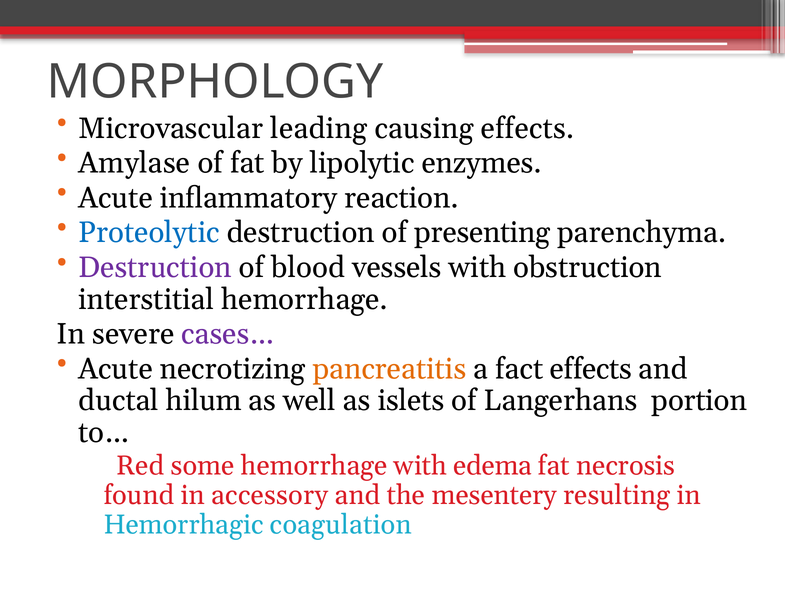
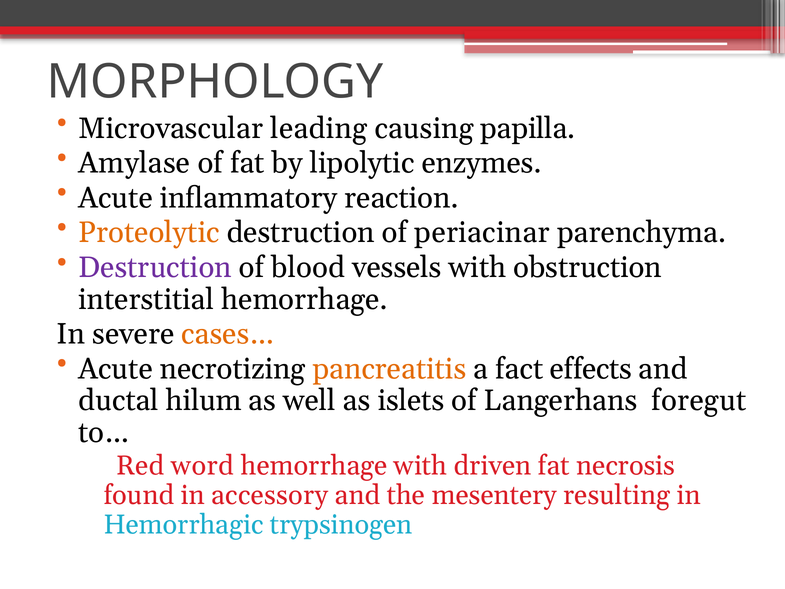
causing effects: effects -> papilla (528, 128)
Proteolytic colour: blue -> orange (149, 233)
presenting: presenting -> periacinar (482, 233)
cases… colour: purple -> orange (227, 334)
portion: portion -> foregut (699, 401)
some: some -> word (202, 466)
edema: edema -> driven (493, 466)
coagulation: coagulation -> trypsinogen (341, 525)
